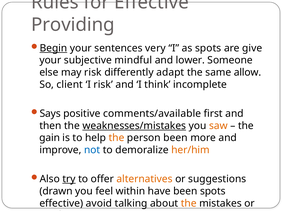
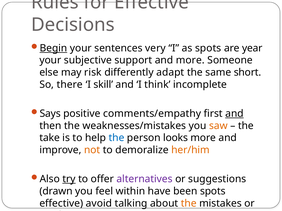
Providing: Providing -> Decisions (73, 25)
give: give -> year (252, 48)
mindful: mindful -> support (133, 60)
and lower: lower -> more (190, 60)
allow: allow -> short (248, 73)
client: client -> there (70, 85)
I risk: risk -> skill (103, 85)
comments/available: comments/available -> comments/empathy (152, 114)
and underline: none -> present (234, 114)
weaknesses/mistakes underline: present -> none (134, 126)
gain: gain -> take (50, 138)
the colour: orange -> blue (116, 138)
person been: been -> looks (176, 138)
not colour: blue -> orange (92, 150)
alternatives colour: orange -> purple (145, 179)
